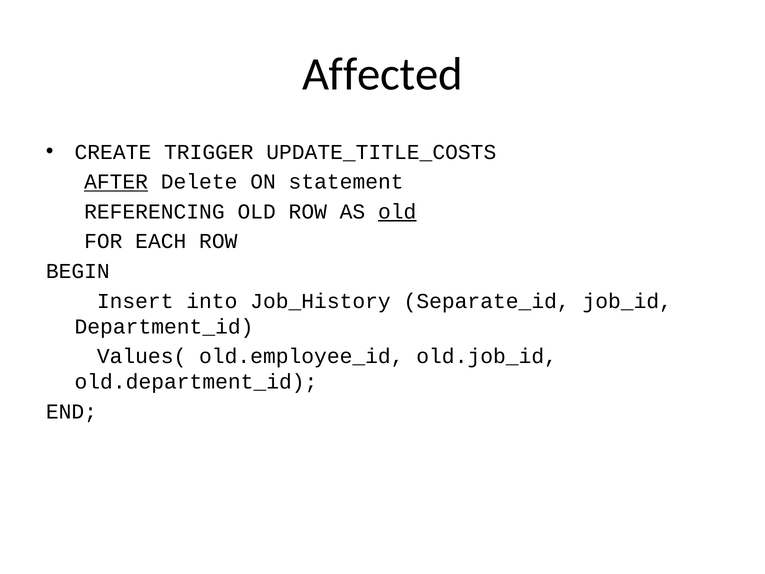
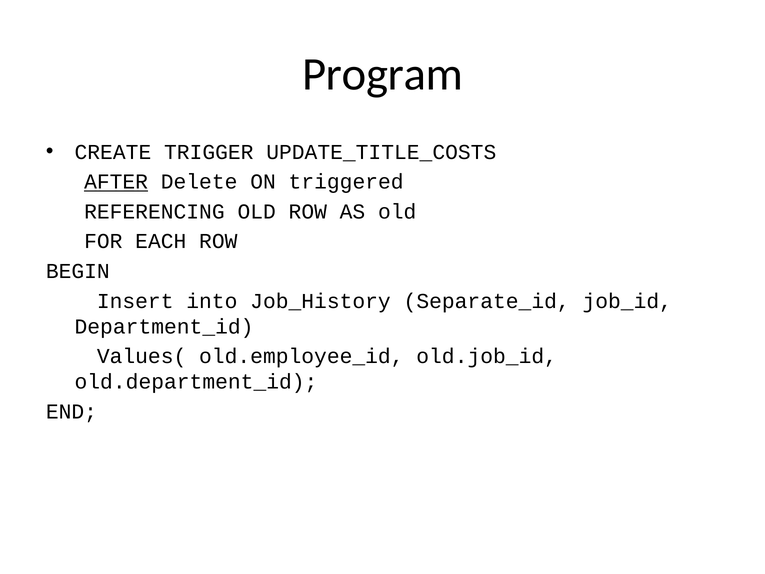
Affected: Affected -> Program (383, 74)
statement: statement -> triggered (346, 182)
old underline: present -> none (397, 212)
